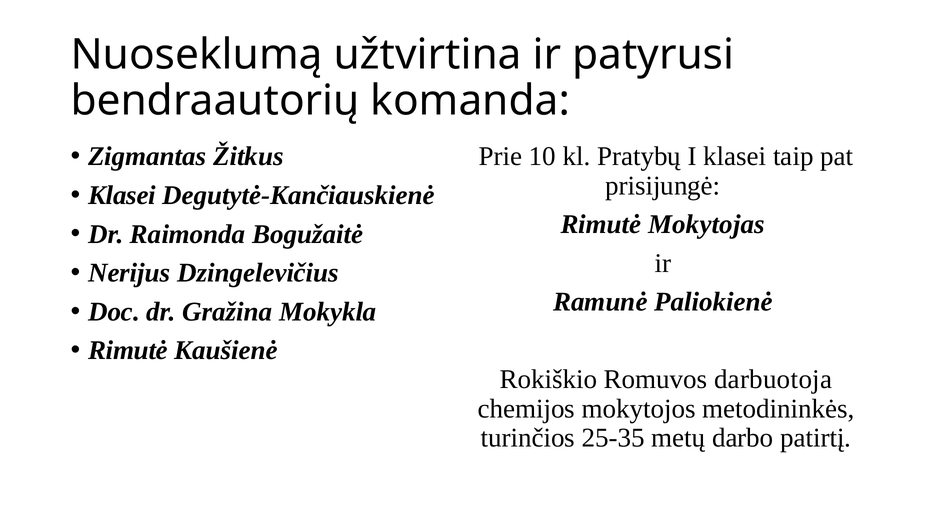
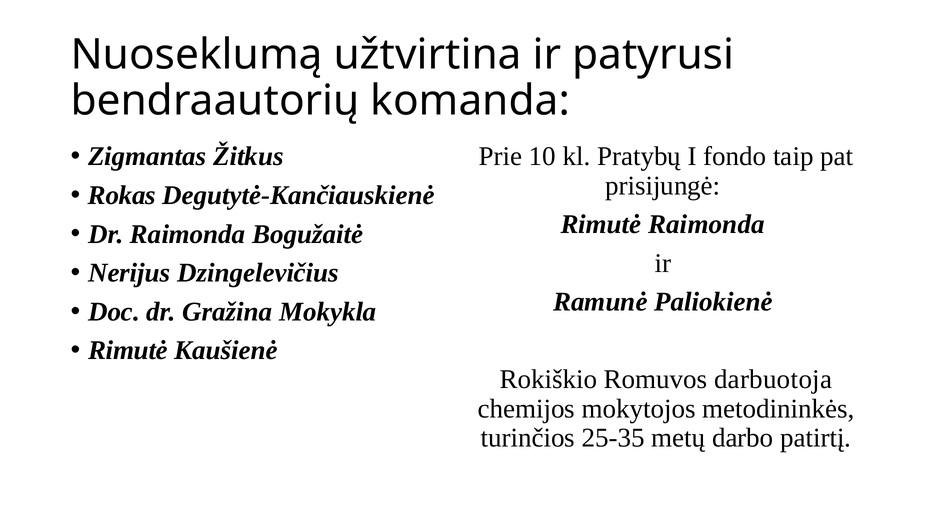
I klasei: klasei -> fondo (735, 157)
Klasei: Klasei -> Rokas (122, 195)
Rimutė Mokytojas: Mokytojas -> Raimonda (706, 225)
